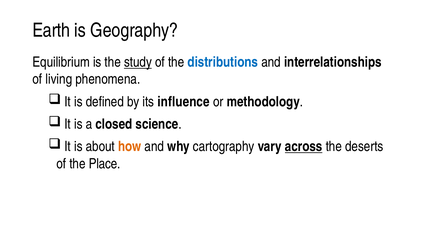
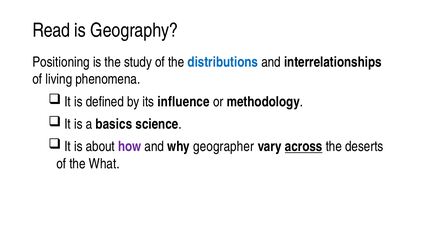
Earth: Earth -> Read (51, 30)
Equilibrium: Equilibrium -> Positioning (61, 62)
study underline: present -> none (138, 62)
closed: closed -> basics (114, 124)
how colour: orange -> purple (130, 146)
cartography: cartography -> geographer (224, 146)
Place: Place -> What (104, 163)
